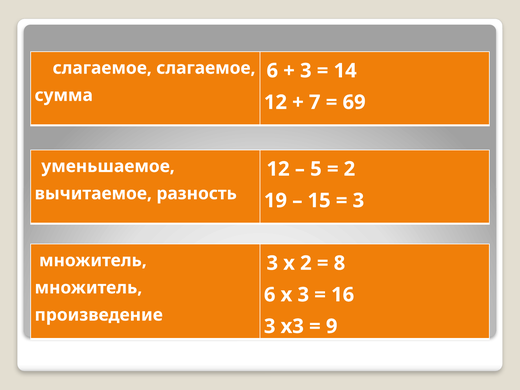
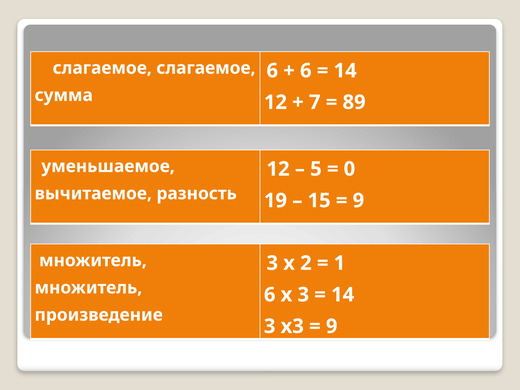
3: 3 -> 6 (306, 71)
69: 69 -> 89 (354, 102)
2: 2 -> 0 (349, 169)
3: 3 -> 9 (358, 201)
8: 8 -> 1 (339, 263)
16: 16 -> 14 (343, 295)
